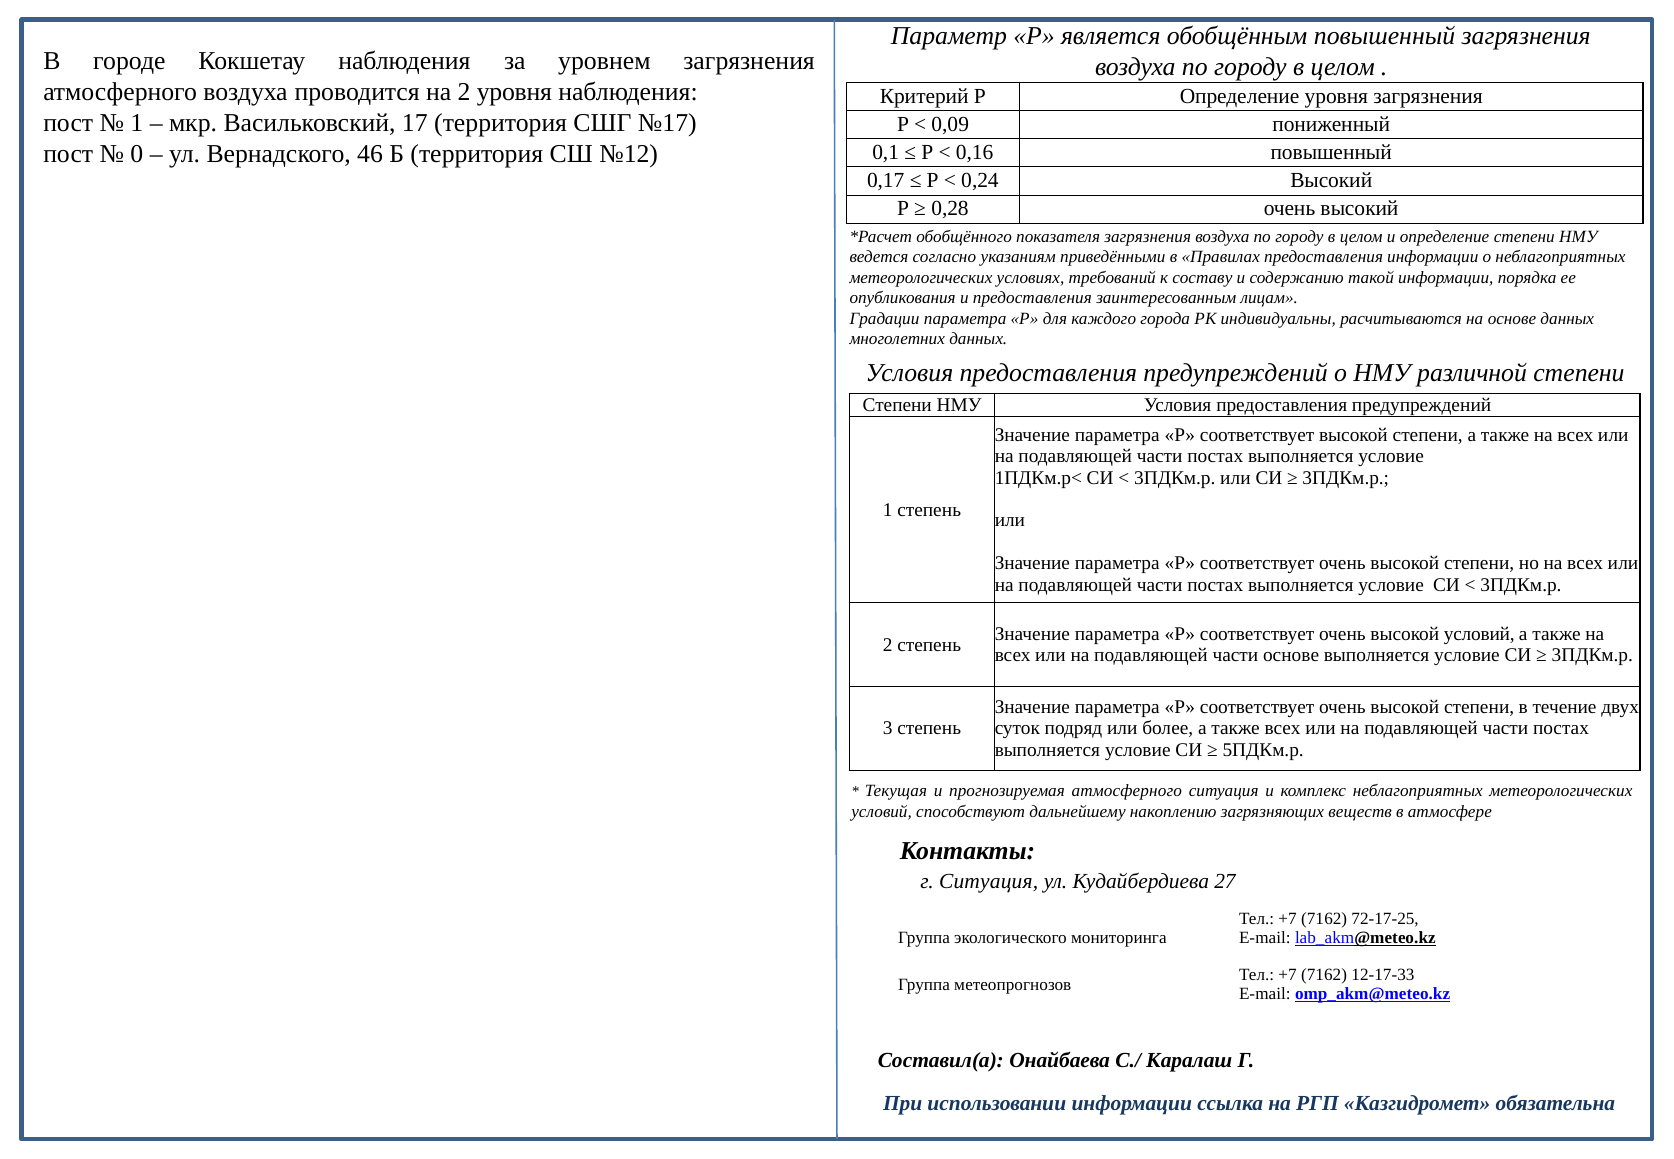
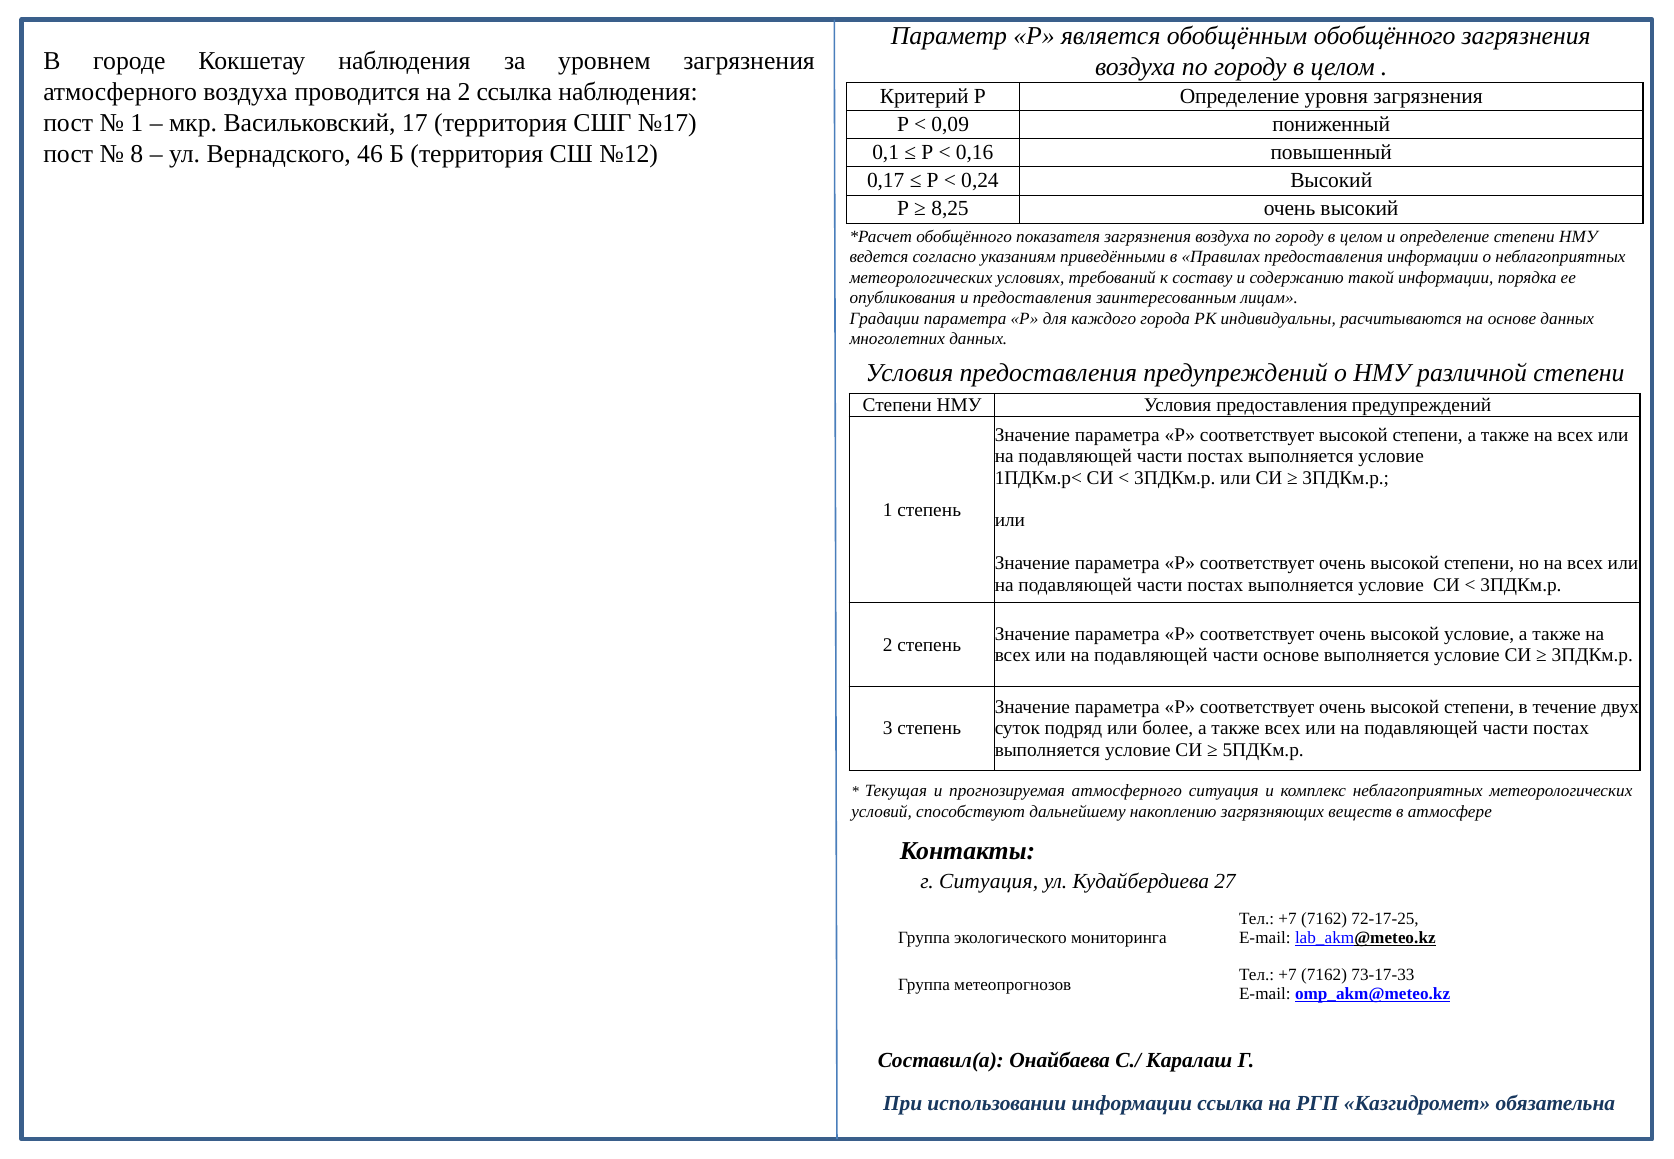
обобщённым повышенный: повышенный -> обобщённого (1385, 36)
2 уровня: уровня -> ссылка (514, 92)
0: 0 -> 8 (137, 154)
0,28: 0,28 -> 8,25 (950, 209)
высокой условий: условий -> условие (1479, 634)
12-17-33: 12-17-33 -> 73-17-33 (1383, 975)
